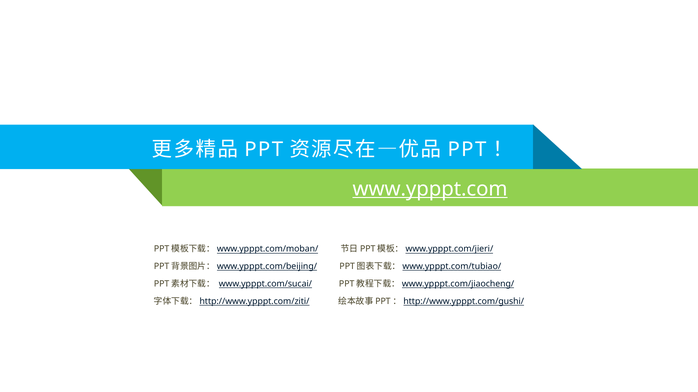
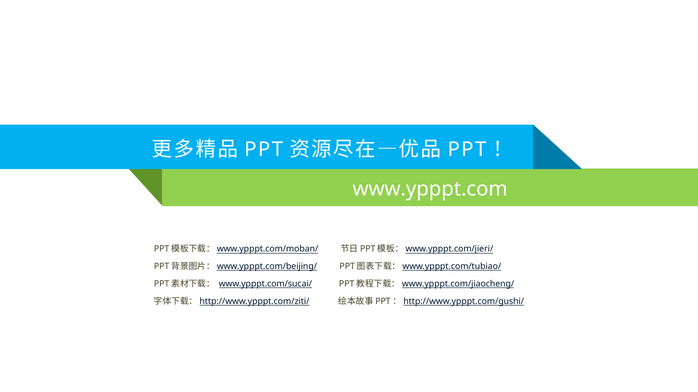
www.ypppt.com underline: present -> none (430, 189)
